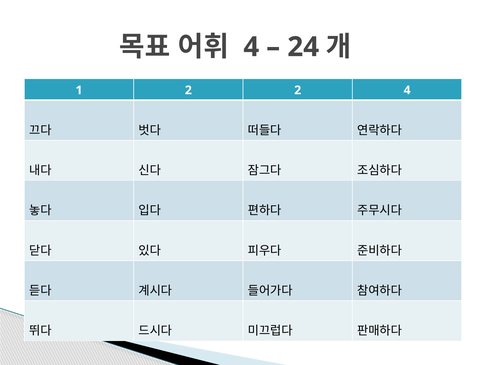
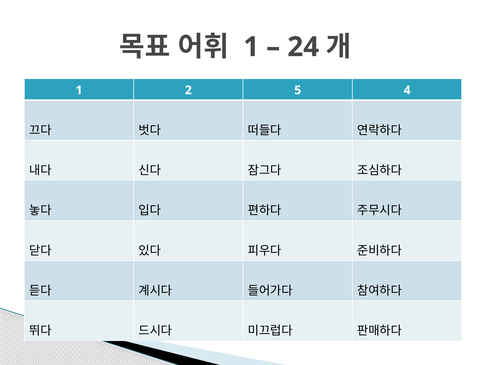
4: 4 -> 1 (251, 47)
2 2: 2 -> 5 (298, 90)
